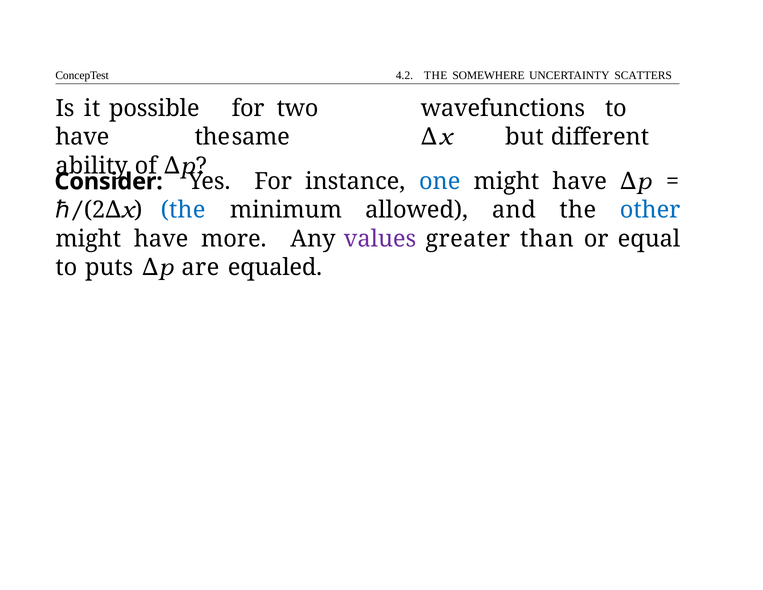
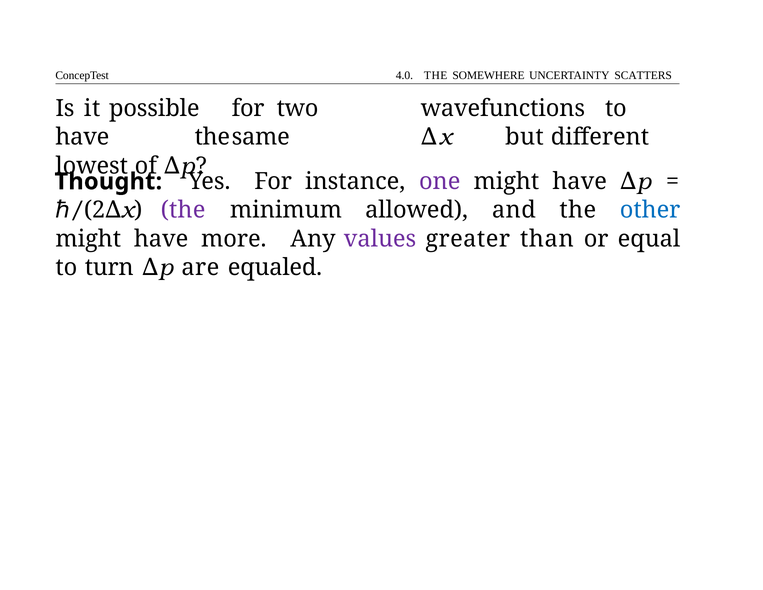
4.2: 4.2 -> 4.0 (404, 75)
ability: ability -> lowest (92, 166)
Consider: Consider -> Thought (108, 181)
one colour: blue -> purple (440, 181)
the colour: blue -> purple (183, 210)
puts: puts -> turn (109, 267)
